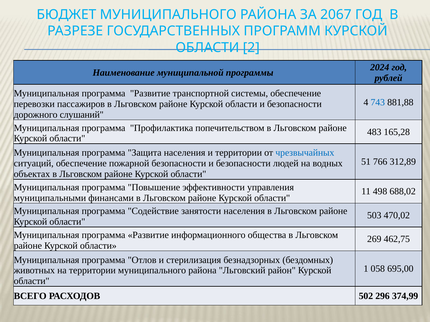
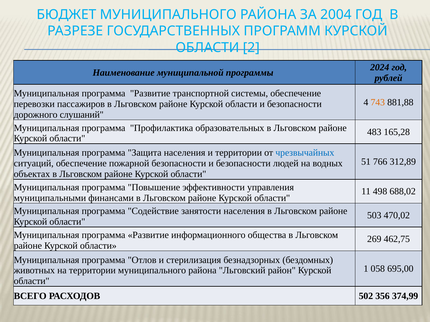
2067: 2067 -> 2004 (336, 15)
743 colour: blue -> orange (378, 102)
попечительством: попечительством -> образовательных (230, 128)
296: 296 -> 356 (383, 296)
